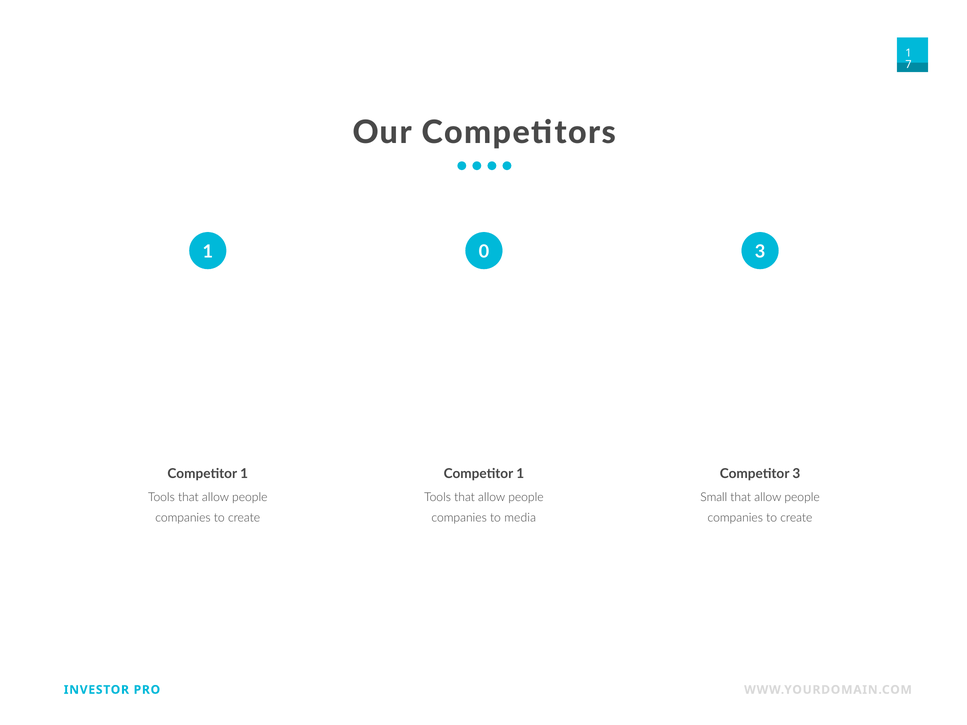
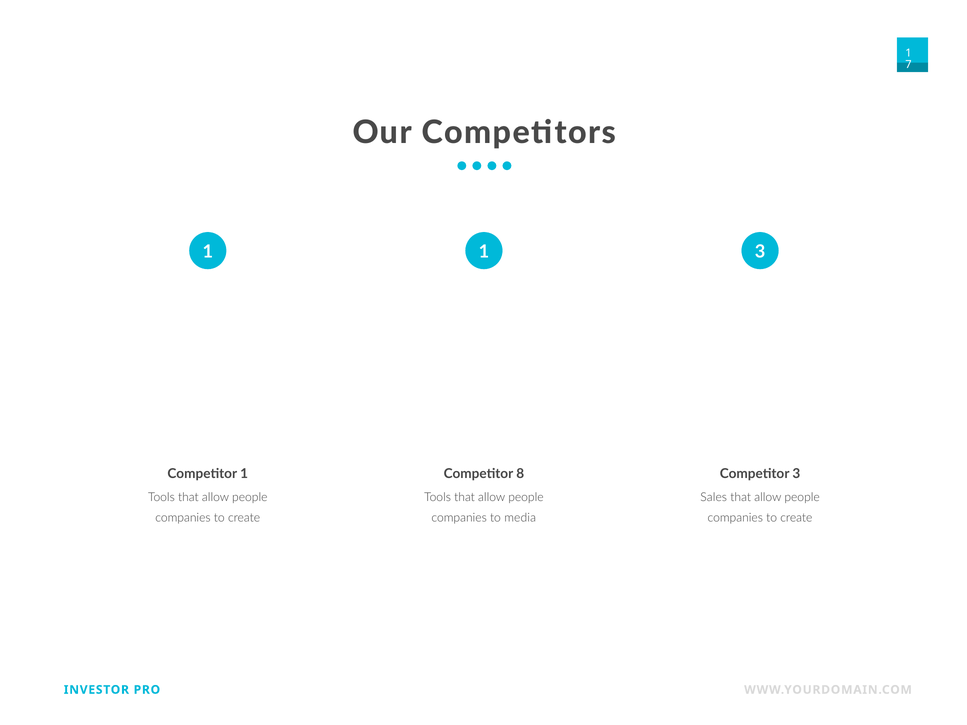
1 0: 0 -> 1 (484, 252)
1: 1 -> 8 (520, 474)
Small: Small -> Sales (714, 498)
